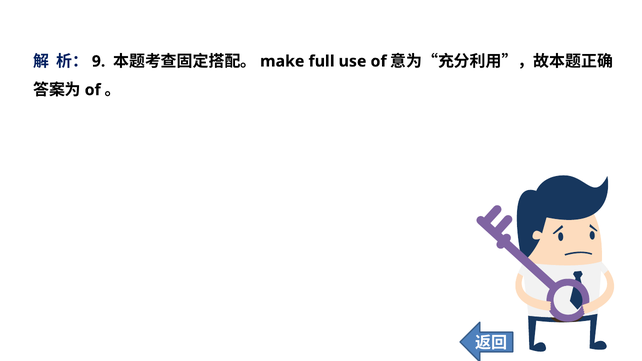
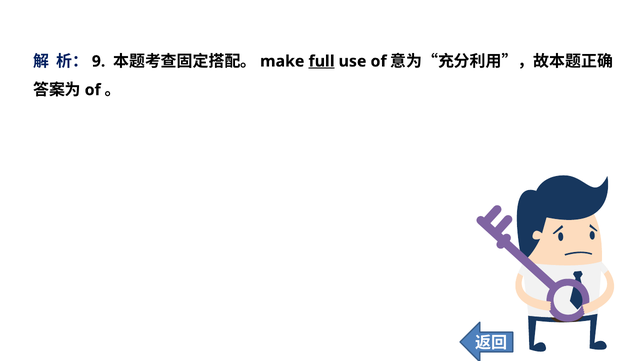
full underline: none -> present (322, 61)
